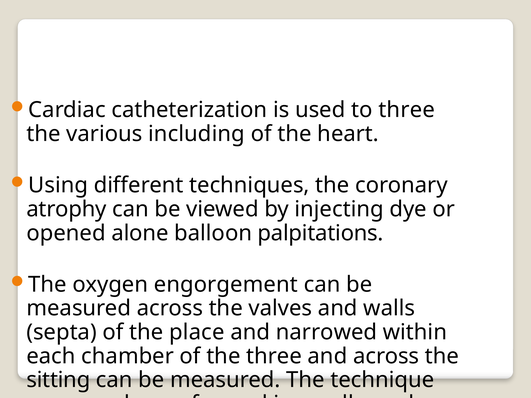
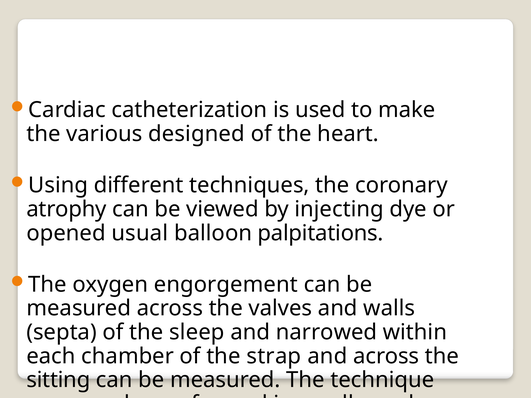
to three: three -> make (407, 110)
including: including -> designed (196, 134)
alone: alone -> usual (140, 233)
place: place -> sleep (197, 332)
the three: three -> strap (274, 356)
